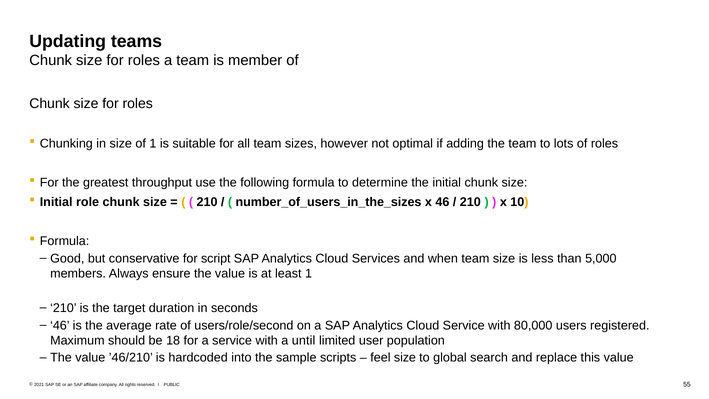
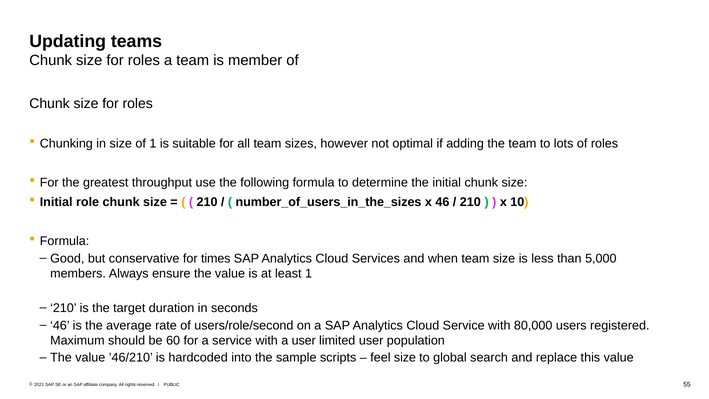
script: script -> times (216, 258)
18: 18 -> 60 (173, 340)
a until: until -> user (304, 340)
